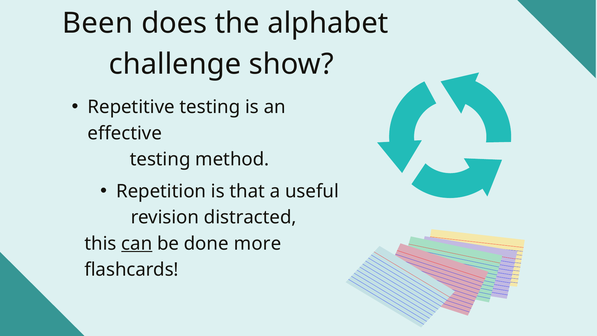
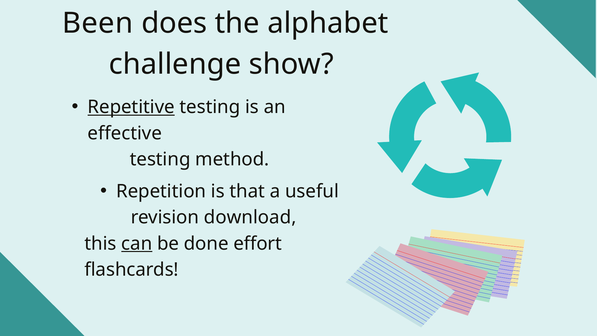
Repetitive underline: none -> present (131, 107)
distracted: distracted -> download (250, 217)
more: more -> effort (258, 243)
